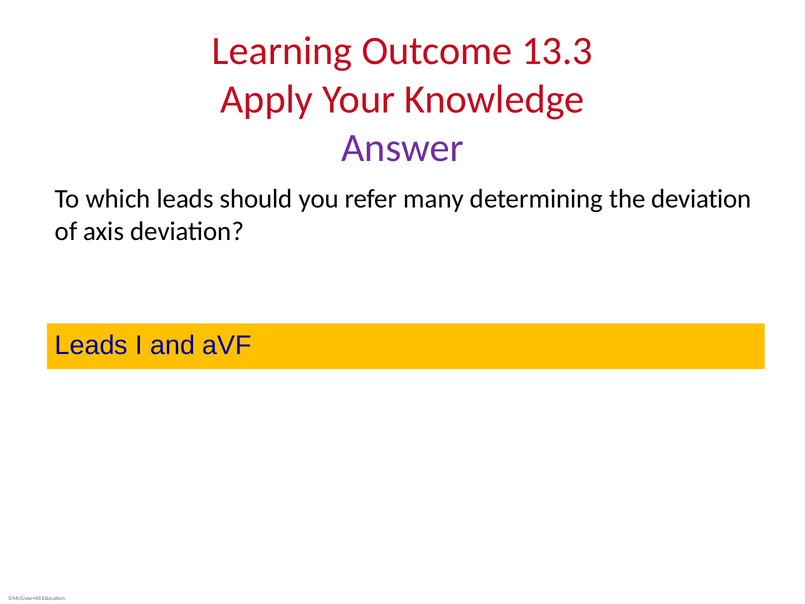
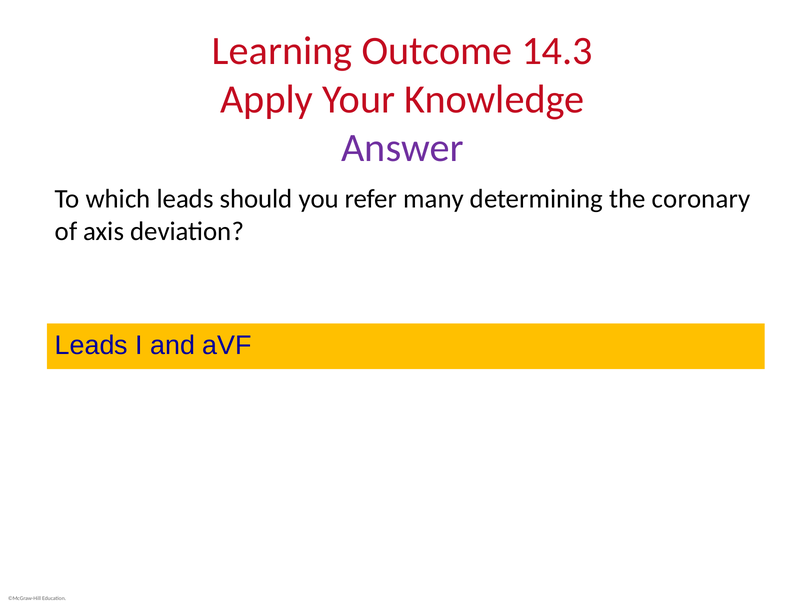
13.3: 13.3 -> 14.3 (557, 51)
the deviation: deviation -> coronary (701, 199)
